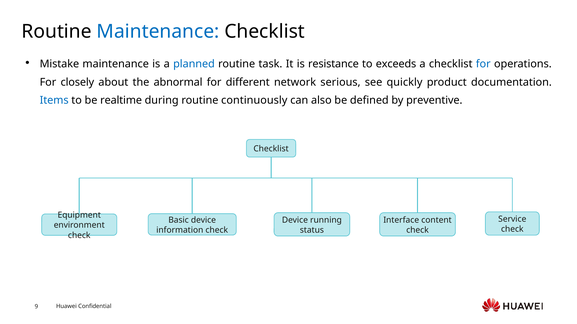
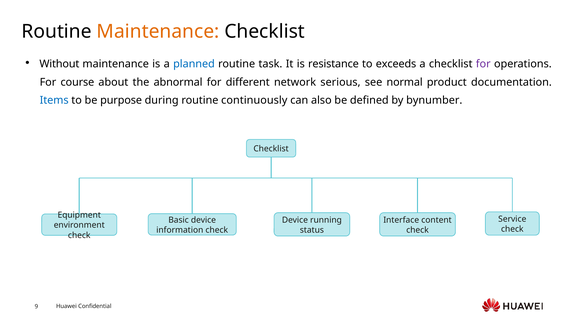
Maintenance colour: blue -> orange (158, 31)
Mistake: Mistake -> Without (59, 64)
for colour: blue -> purple (483, 64)
closely: closely -> course (77, 82)
quickly: quickly -> normal (405, 82)
realtime: realtime -> purpose (121, 100)
preventive: preventive -> bynumber (434, 100)
